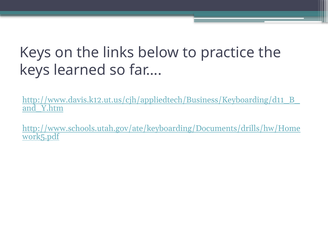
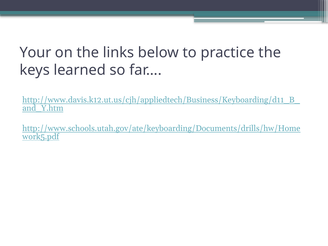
Keys: Keys -> Your (35, 52)
